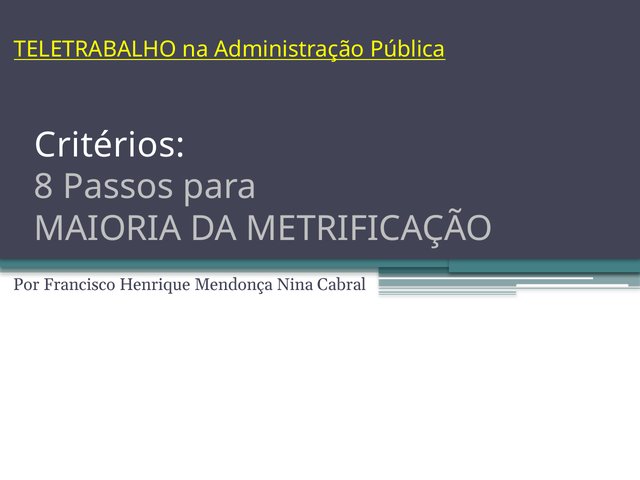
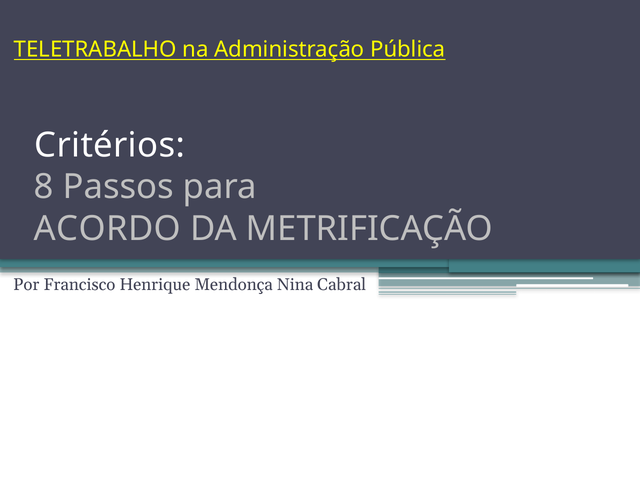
MAIORIA: MAIORIA -> ACORDO (107, 229)
